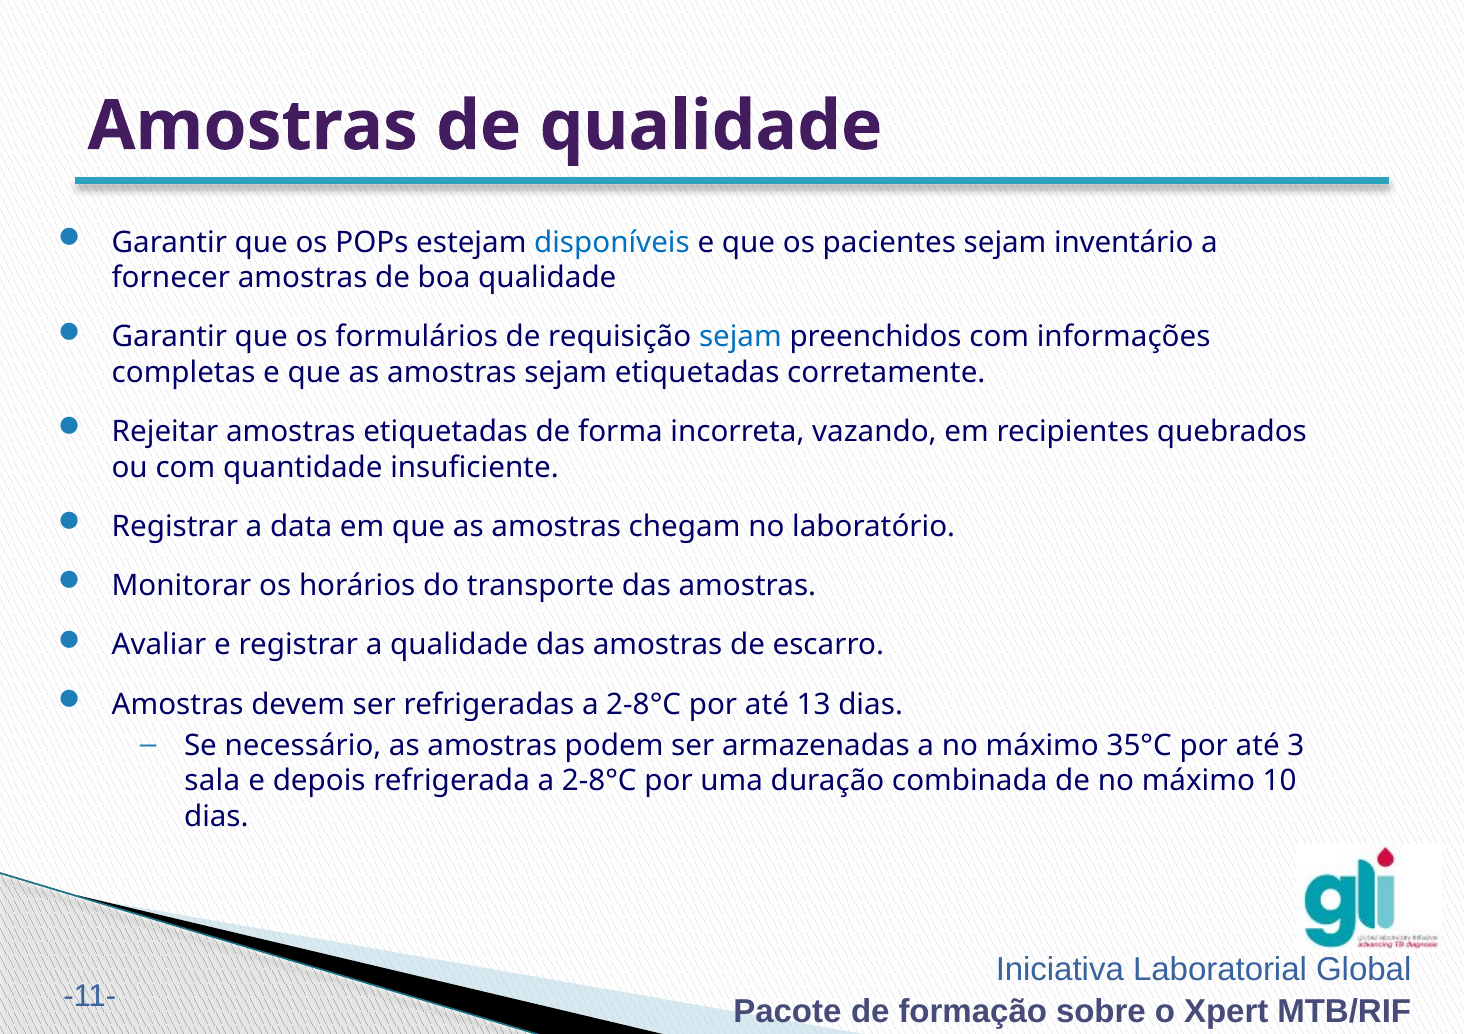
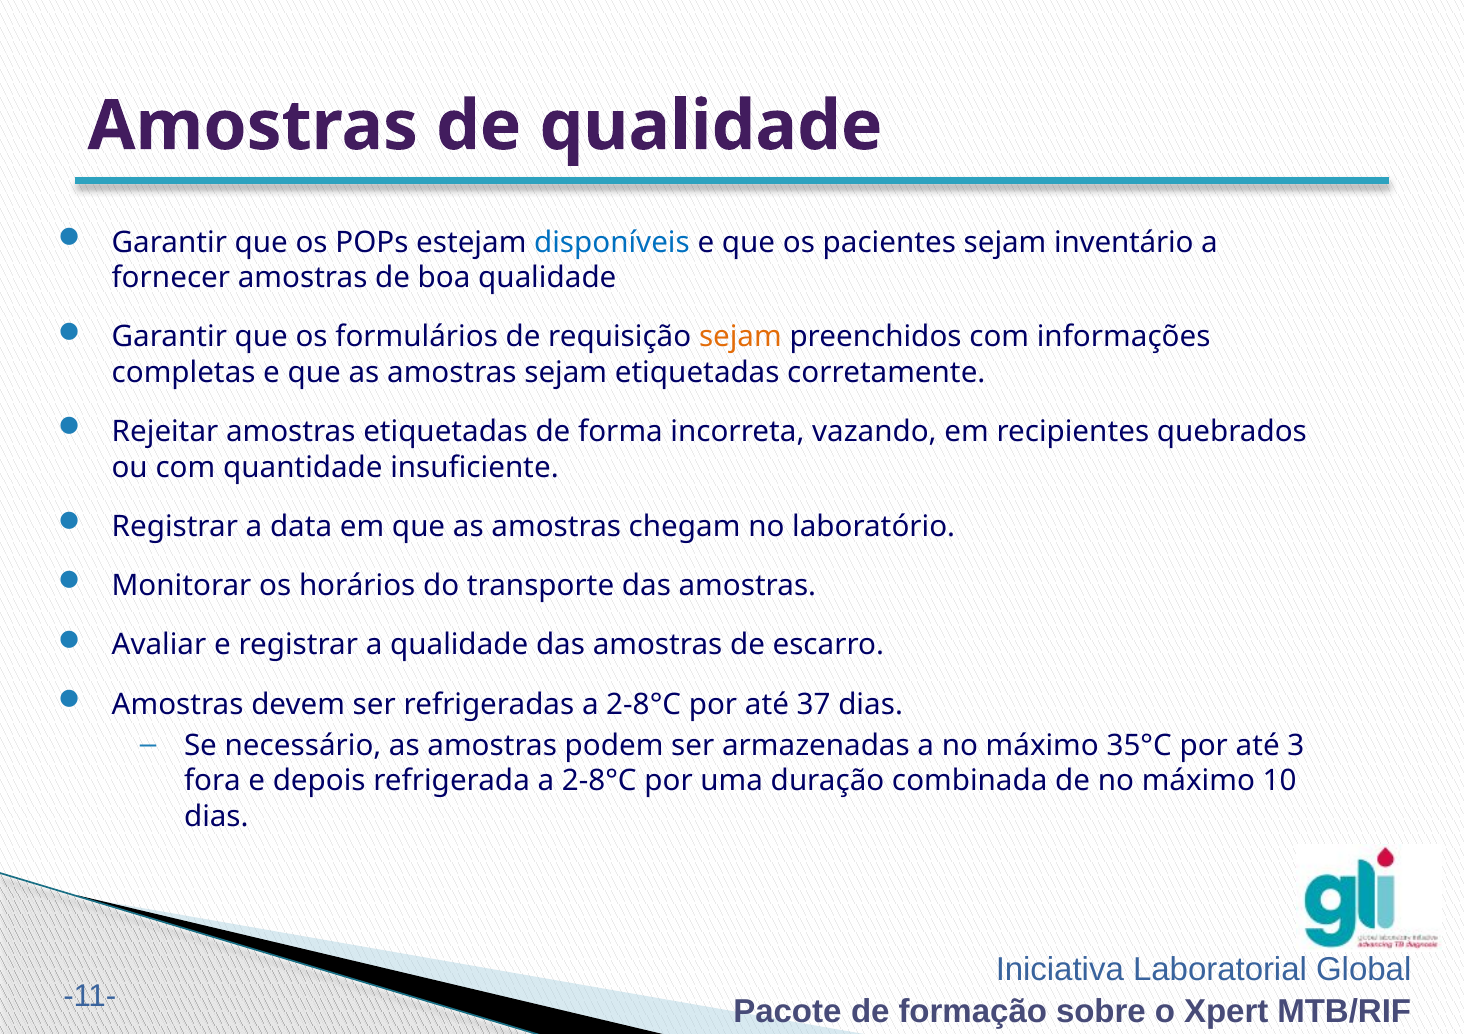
sejam colour: blue -> orange (740, 337)
13: 13 -> 37 (814, 704)
sala: sala -> fora (212, 781)
